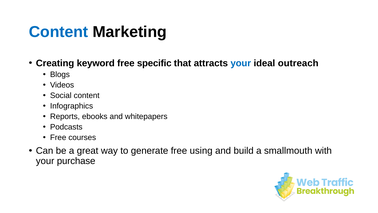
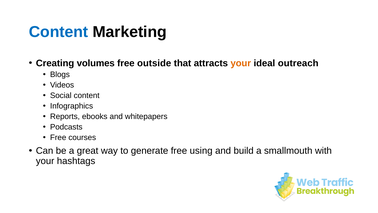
keyword: keyword -> volumes (96, 63)
specific: specific -> outside (154, 63)
your colour: blue -> orange (241, 63)
purchase: purchase -> hashtags (76, 161)
